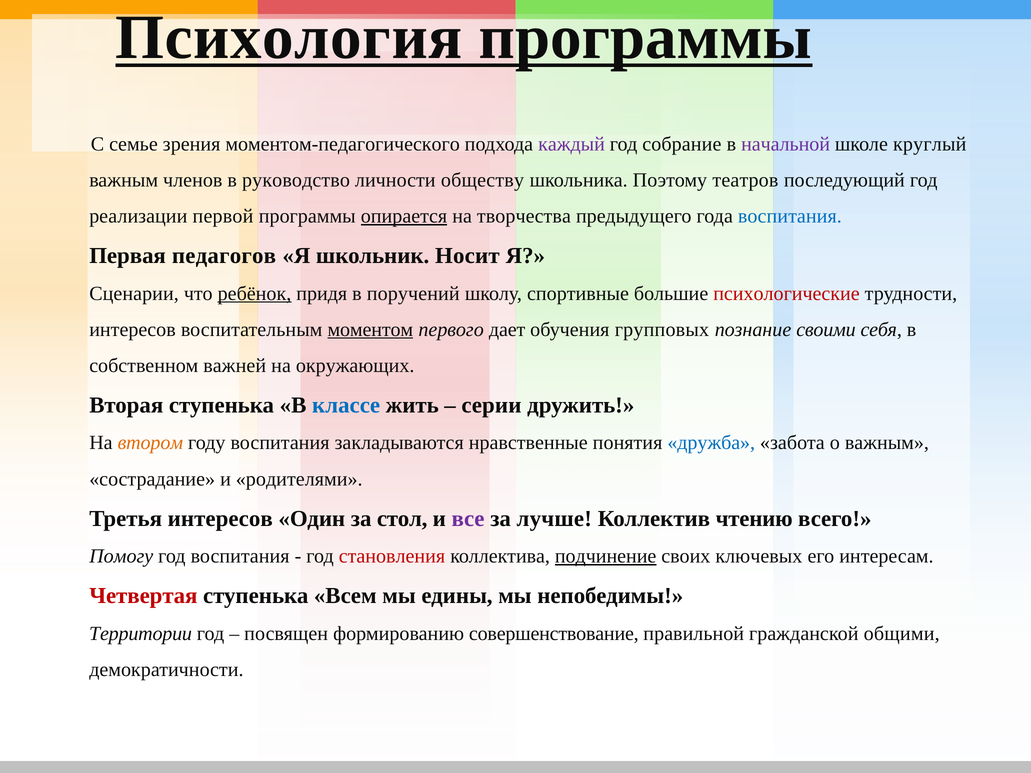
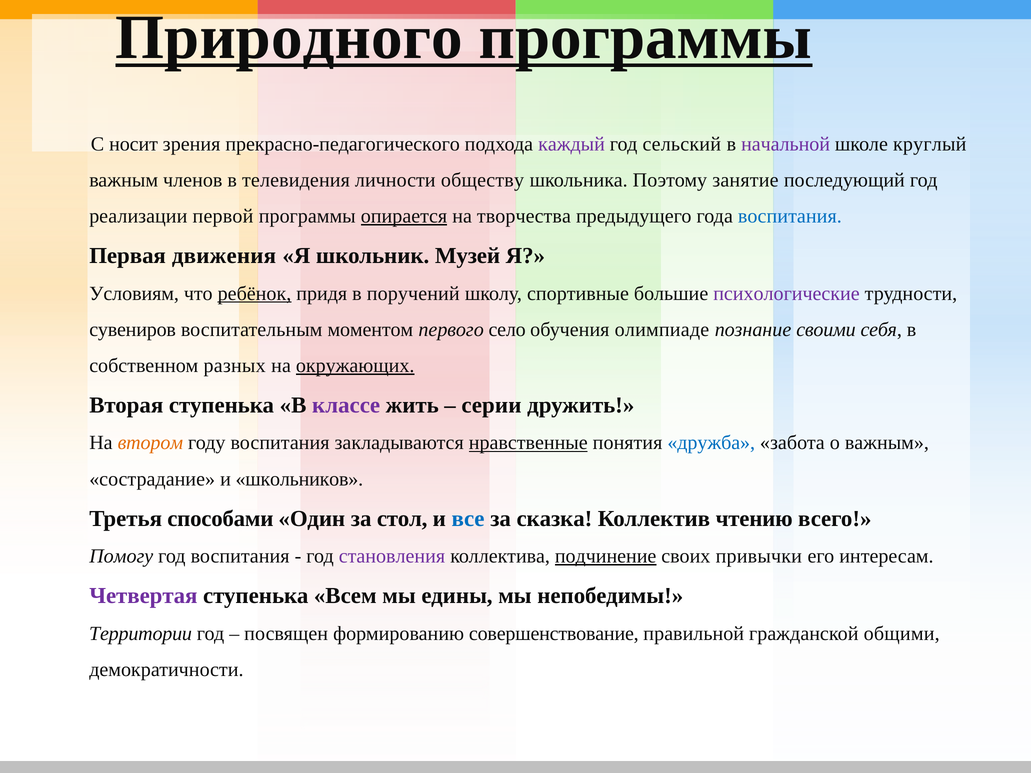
Психология: Психология -> Природного (289, 38)
семье: семье -> носит (134, 144)
моментом-педагогического: моментом-педагогического -> прекрасно-педагогического (343, 144)
собрание: собрание -> сельский (682, 144)
руководство: руководство -> телевидения (296, 180)
театров: театров -> занятие (745, 180)
педагогов: педагогов -> движения (224, 256)
Носит: Носит -> Музей (468, 256)
Сценарии: Сценарии -> Условиям (134, 294)
психологические colour: red -> purple (786, 294)
интересов: интересов -> сувениров (133, 330)
моментом underline: present -> none (370, 330)
дает: дает -> село (507, 330)
групповых: групповых -> олимпиаде (662, 330)
важней: важней -> разных (235, 366)
окружающих underline: none -> present (355, 366)
классе colour: blue -> purple (346, 405)
нравственные underline: none -> present (528, 443)
родителями: родителями -> школьников (299, 479)
Третья интересов: интересов -> способами (220, 519)
все colour: purple -> blue (468, 519)
лучше: лучше -> сказка (554, 519)
становления colour: red -> purple (392, 556)
ключевых: ключевых -> привычки (759, 556)
Четвертая colour: red -> purple (143, 596)
